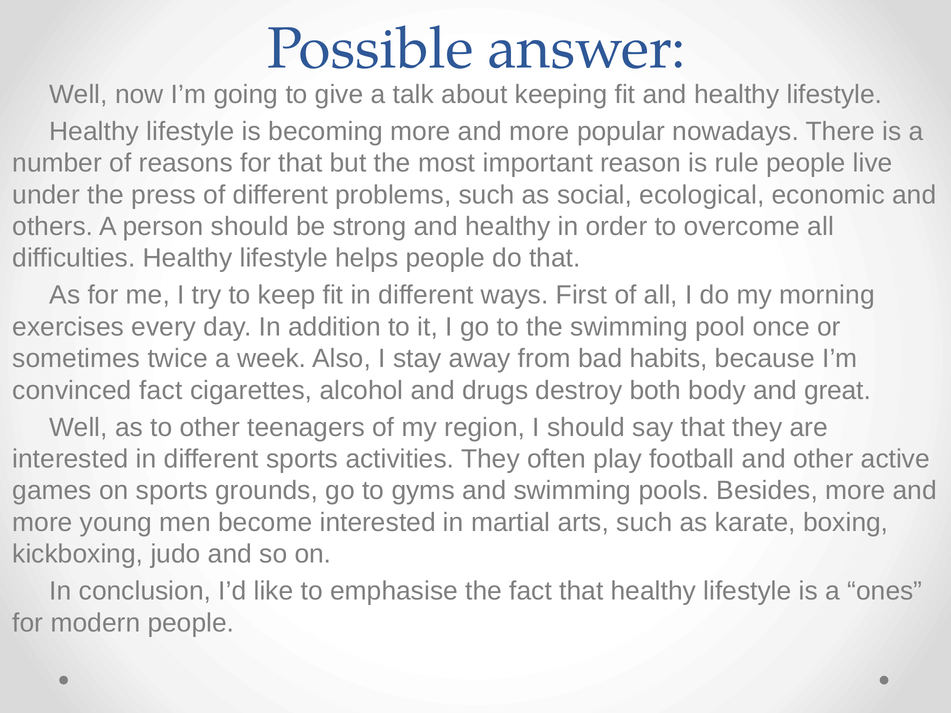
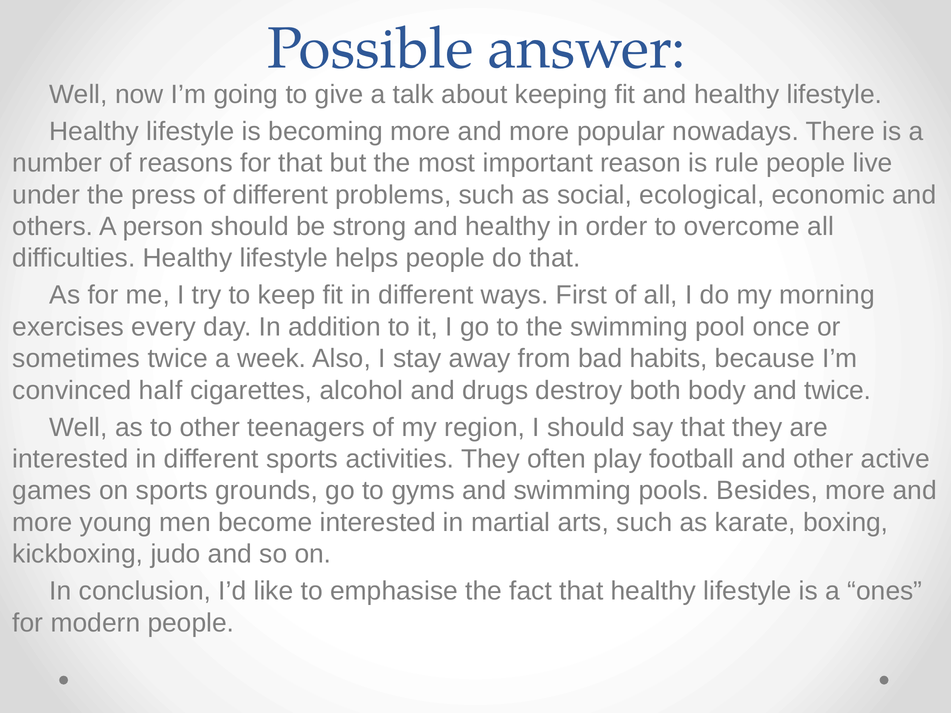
convinced fact: fact -> half (161, 390)
and great: great -> twice (838, 390)
